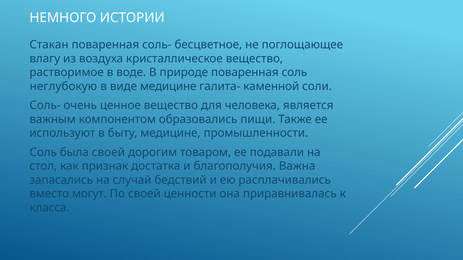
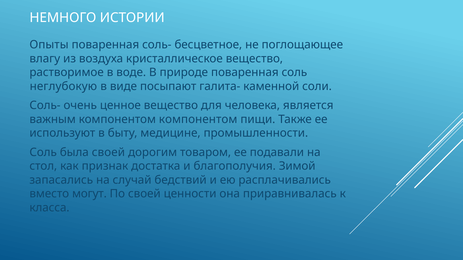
Стакан: Стакан -> Опыты (49, 45)
виде медицине: медицине -> посыпают (168, 86)
компонентом образовались: образовались -> компонентом (198, 119)
Важна: Важна -> Зимой (297, 166)
